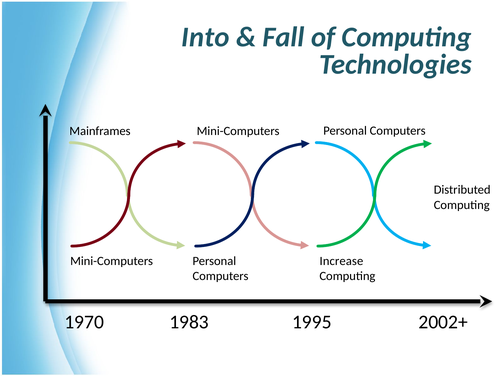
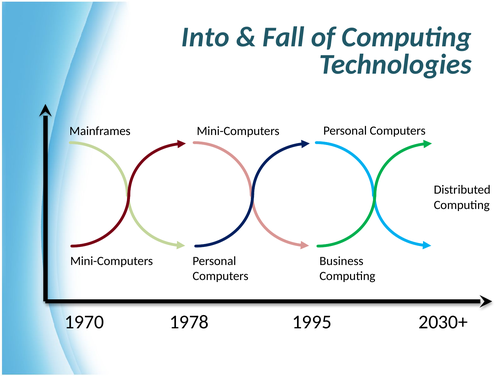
Increase: Increase -> Business (341, 261)
1983: 1983 -> 1978 (189, 322)
2002+: 2002+ -> 2030+ (443, 322)
